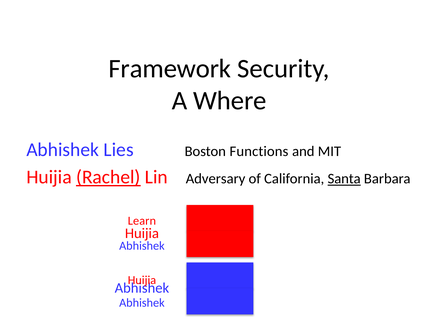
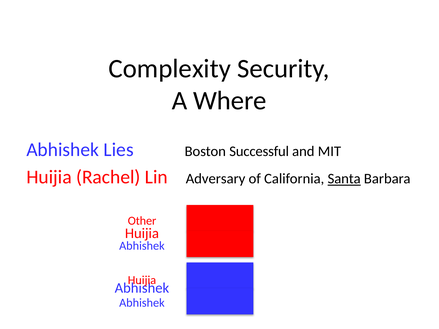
Framework: Framework -> Complexity (170, 69)
Functions: Functions -> Successful (259, 152)
Rachel underline: present -> none (108, 177)
Learn: Learn -> Other (142, 221)
